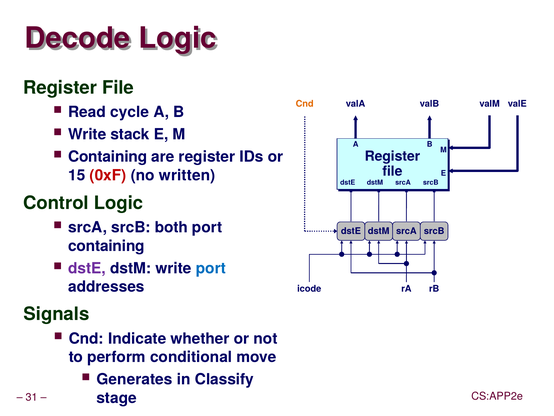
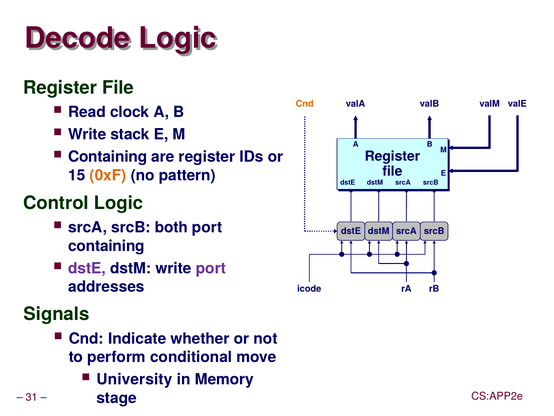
cycle: cycle -> clock (130, 112)
0xF colour: red -> orange (108, 175)
written: written -> pattern (187, 175)
port colour: blue -> purple (211, 268)
Generates: Generates -> University (134, 379)
Classify: Classify -> Memory (224, 379)
